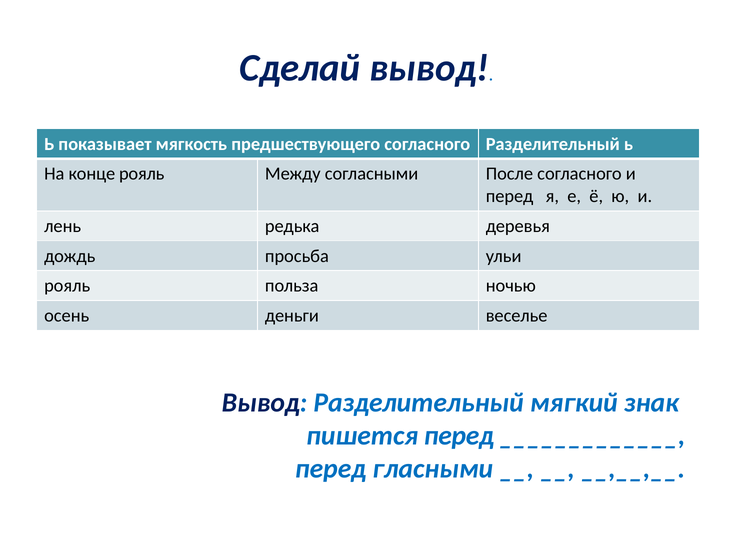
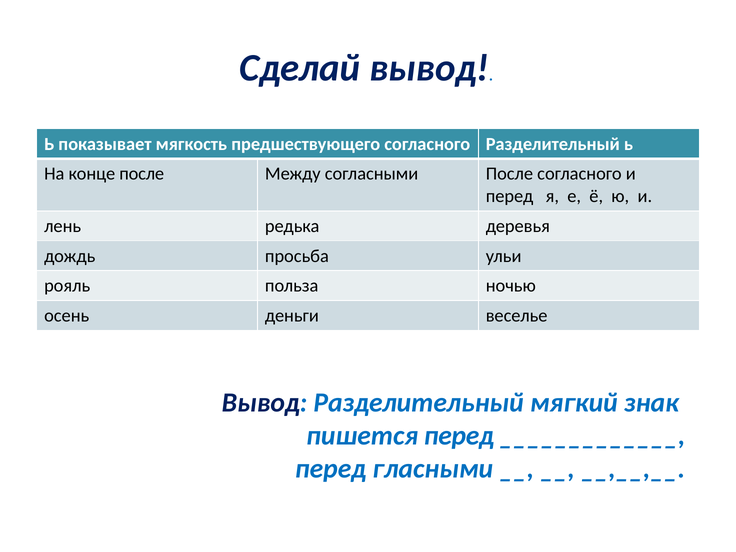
конце рояль: рояль -> после (142, 174)
